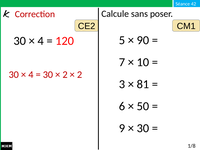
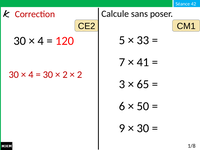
90: 90 -> 33 (143, 40)
10: 10 -> 41 (143, 62)
81: 81 -> 65 (143, 84)
